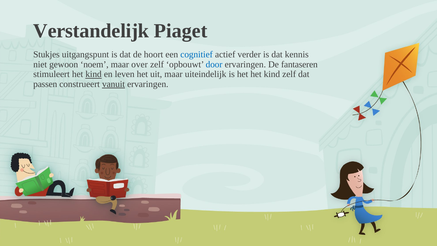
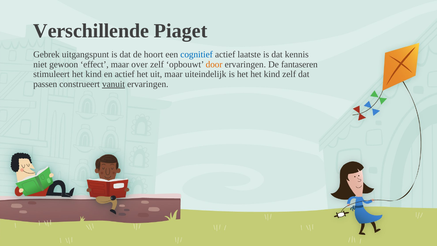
Verstandelijk: Verstandelijk -> Verschillende (91, 31)
Stukjes: Stukjes -> Gebrek (47, 55)
verder: verder -> laatste (249, 55)
noem: noem -> effect (94, 64)
door colour: blue -> orange (214, 64)
kind underline: present -> none (94, 74)
en leven: leven -> actief (125, 74)
